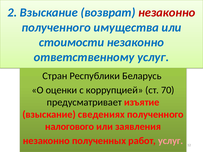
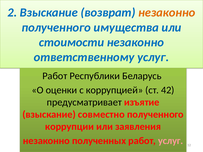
незаконно colour: red -> orange (167, 13)
Стран: Стран -> Работ (55, 76)
70: 70 -> 42 (168, 90)
сведениях: сведениях -> совместно (101, 115)
налогового: налогового -> коррупции (70, 127)
